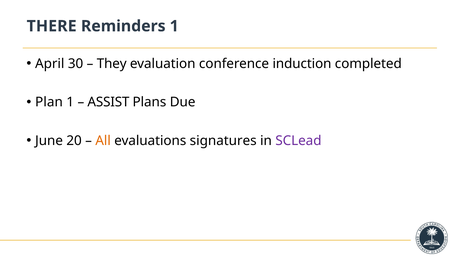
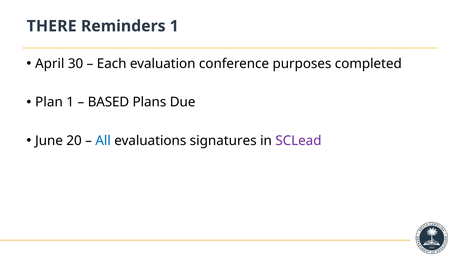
They: They -> Each (112, 64)
induction: induction -> purposes (302, 64)
ASSIST: ASSIST -> BASED (108, 102)
All colour: orange -> blue (103, 141)
